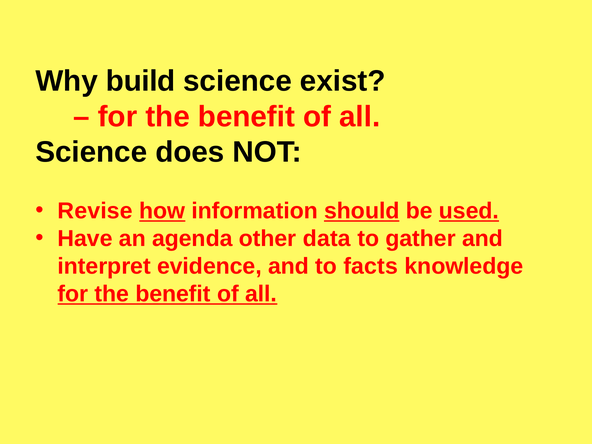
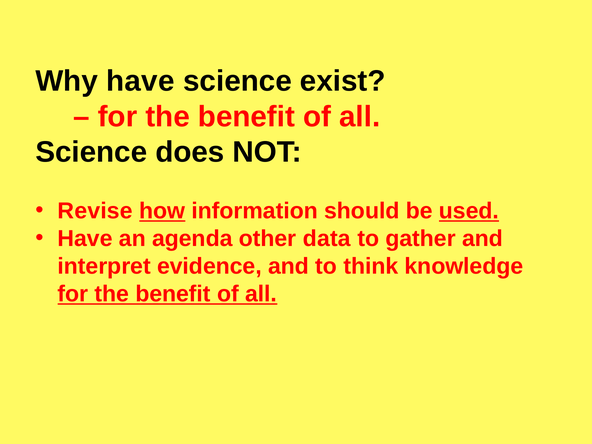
Why build: build -> have (140, 81)
should underline: present -> none (362, 211)
facts: facts -> think (371, 266)
